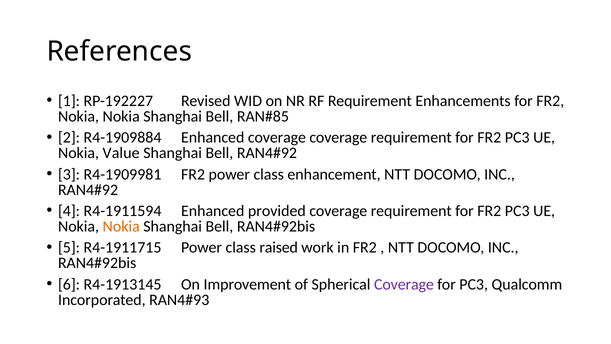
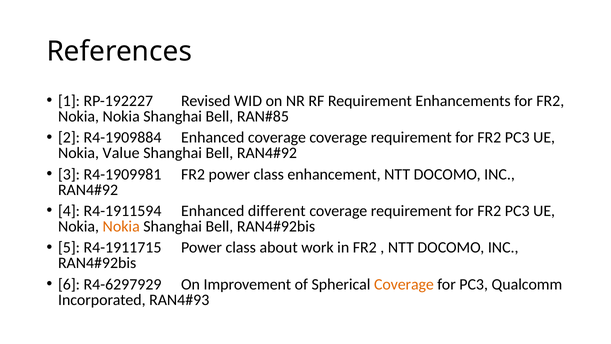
provided: provided -> different (277, 211)
raised: raised -> about (279, 247)
R4-1913145: R4-1913145 -> R4-6297929 (123, 284)
Coverage colour: purple -> orange (404, 284)
